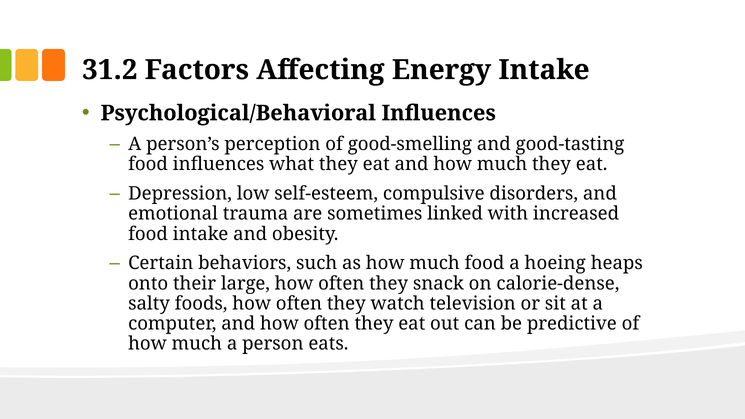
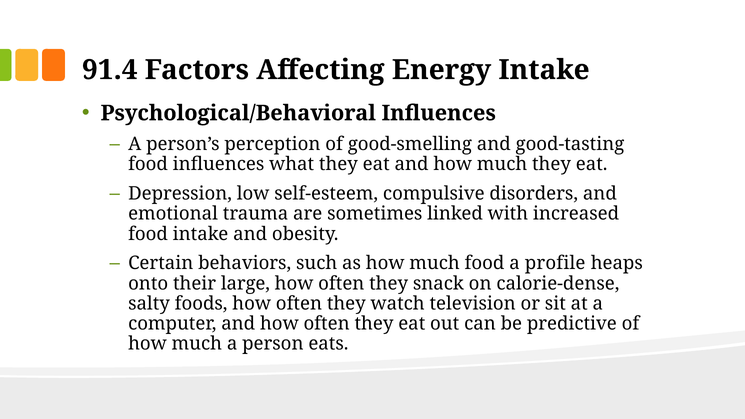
31.2: 31.2 -> 91.4 (110, 70)
hoeing: hoeing -> profile (555, 263)
